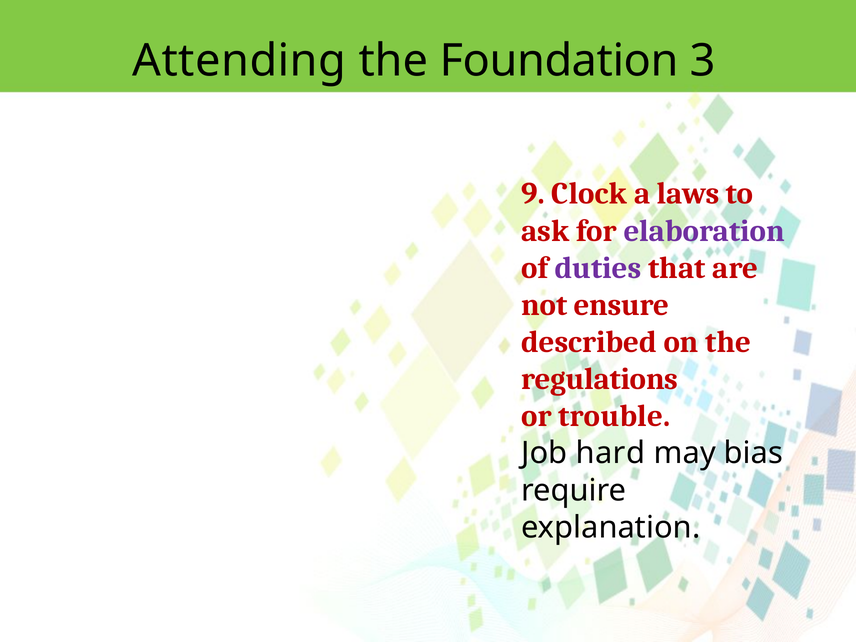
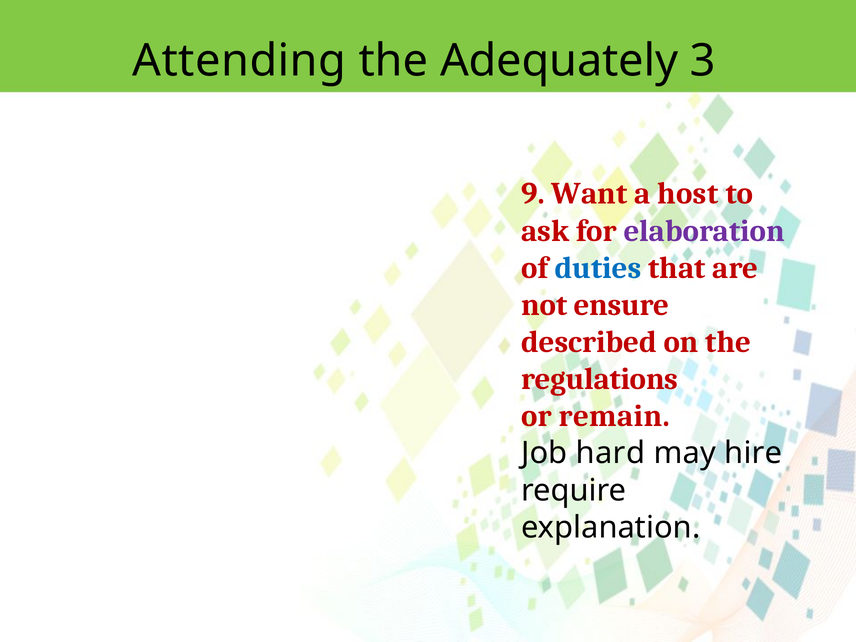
Foundation: Foundation -> Adequately (559, 61)
Clock: Clock -> Want (589, 194)
laws: laws -> host (688, 194)
duties colour: purple -> blue (598, 268)
trouble: trouble -> remain (614, 416)
bias: bias -> hire (753, 453)
